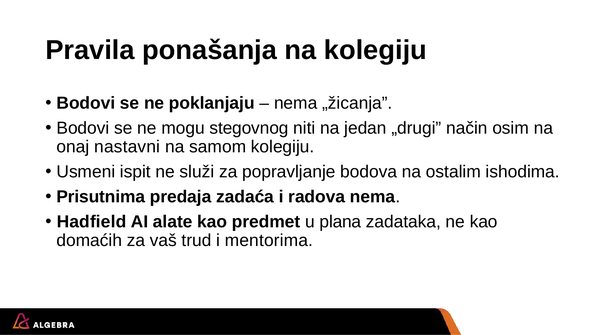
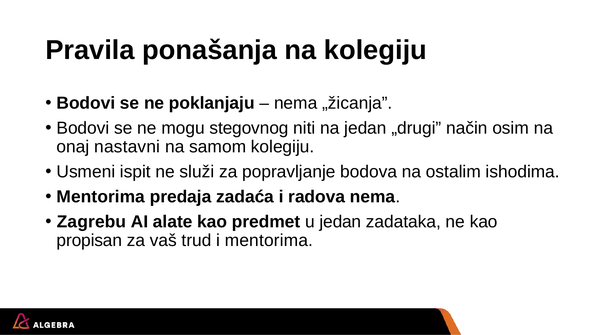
Prisutnima: Prisutnima -> Mentorima (101, 197)
Hadfield: Hadfield -> Zagrebu (92, 222)
u plana: plana -> jedan (340, 222)
domaćih: domaćih -> propisan (89, 240)
